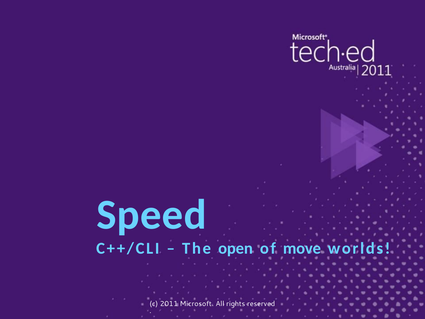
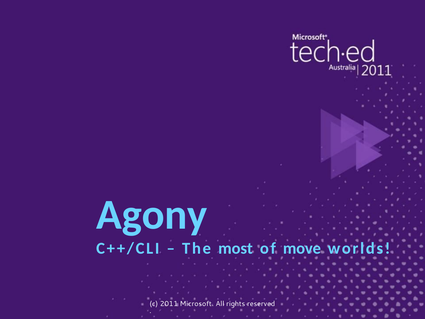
Speed: Speed -> Agony (152, 215)
open: open -> most (235, 248)
